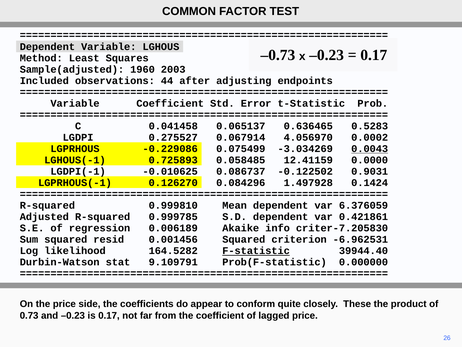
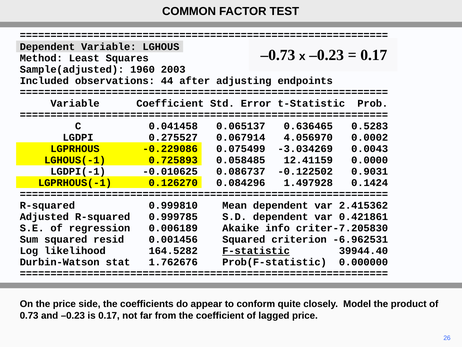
0.0043 underline: present -> none (370, 149)
6.376059: 6.376059 -> 2.415362 (364, 205)
9.109791: 9.109791 -> 1.762676 (173, 262)
These: These -> Model (357, 304)
